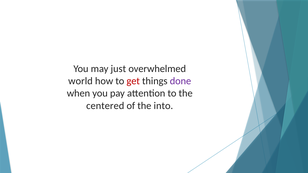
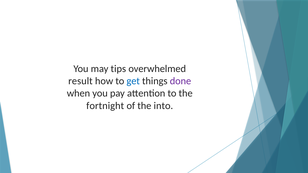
just: just -> tips (118, 69)
world: world -> result (80, 81)
get colour: red -> blue (133, 81)
centered: centered -> fortnight (105, 106)
